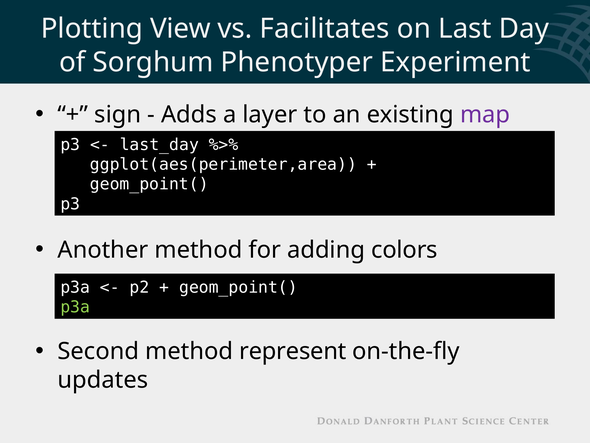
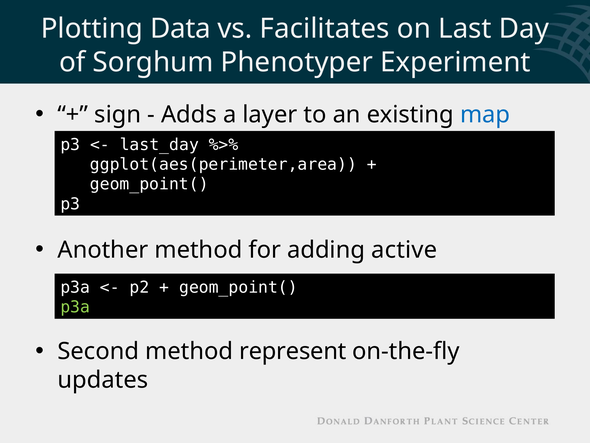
View: View -> Data (180, 29)
map colour: purple -> blue (485, 115)
colors: colors -> active (404, 250)
